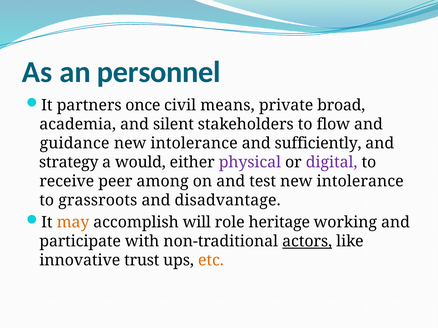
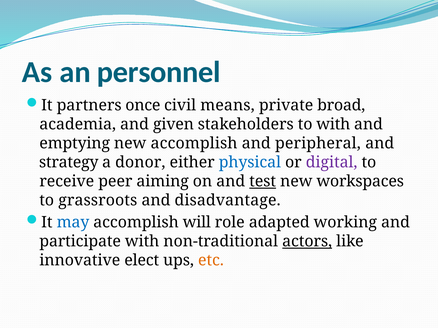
silent: silent -> given (173, 125)
to flow: flow -> with (333, 125)
guidance: guidance -> emptying (75, 144)
intolerance: intolerance -> accomplish (194, 144)
sufficiently: sufficiently -> peripheral (318, 144)
would: would -> donor (140, 163)
physical colour: purple -> blue (250, 163)
among: among -> aiming (163, 182)
test underline: none -> present (263, 182)
intolerance: intolerance -> workspaces (360, 182)
may colour: orange -> blue (73, 223)
heritage: heritage -> adapted (279, 223)
trust: trust -> elect (142, 261)
